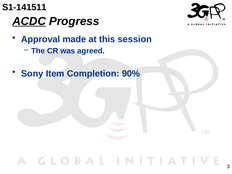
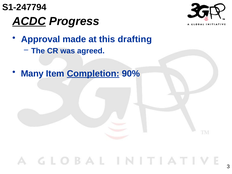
S1-141511: S1-141511 -> S1-247794 (24, 7)
session: session -> drafting (135, 39)
Sony: Sony -> Many (32, 74)
Completion underline: none -> present (93, 74)
